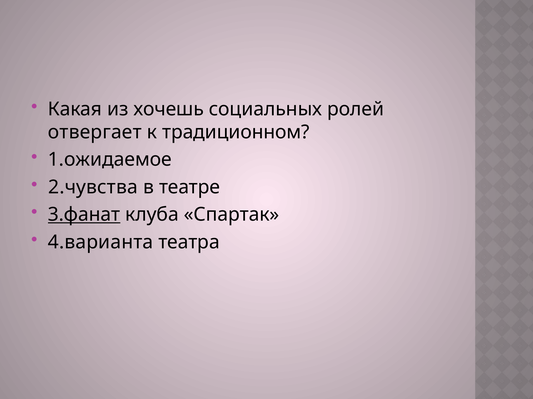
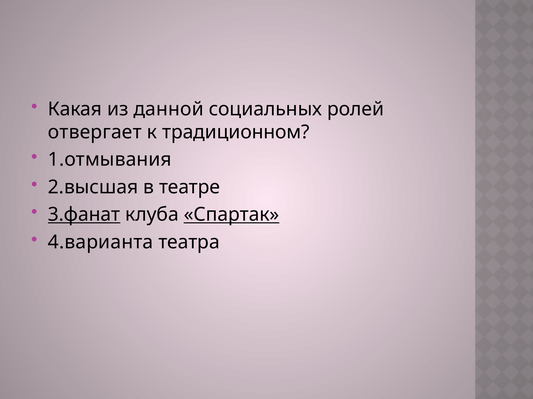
хочешь: хочешь -> данной (169, 109)
1.ожидаемое: 1.ожидаемое -> 1.отмывания (110, 160)
2.чувства: 2.чувства -> 2.высшая (93, 187)
Спартак underline: none -> present (232, 215)
